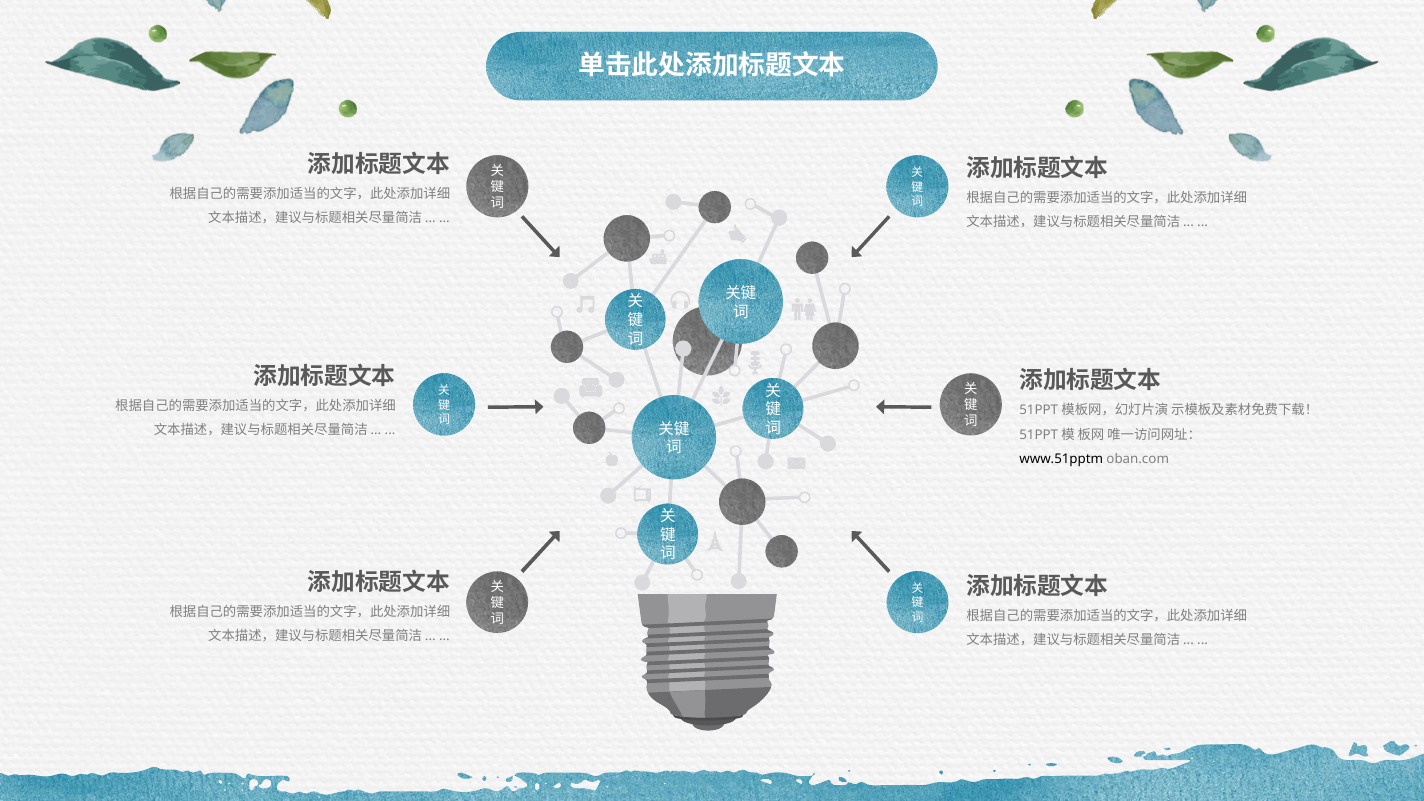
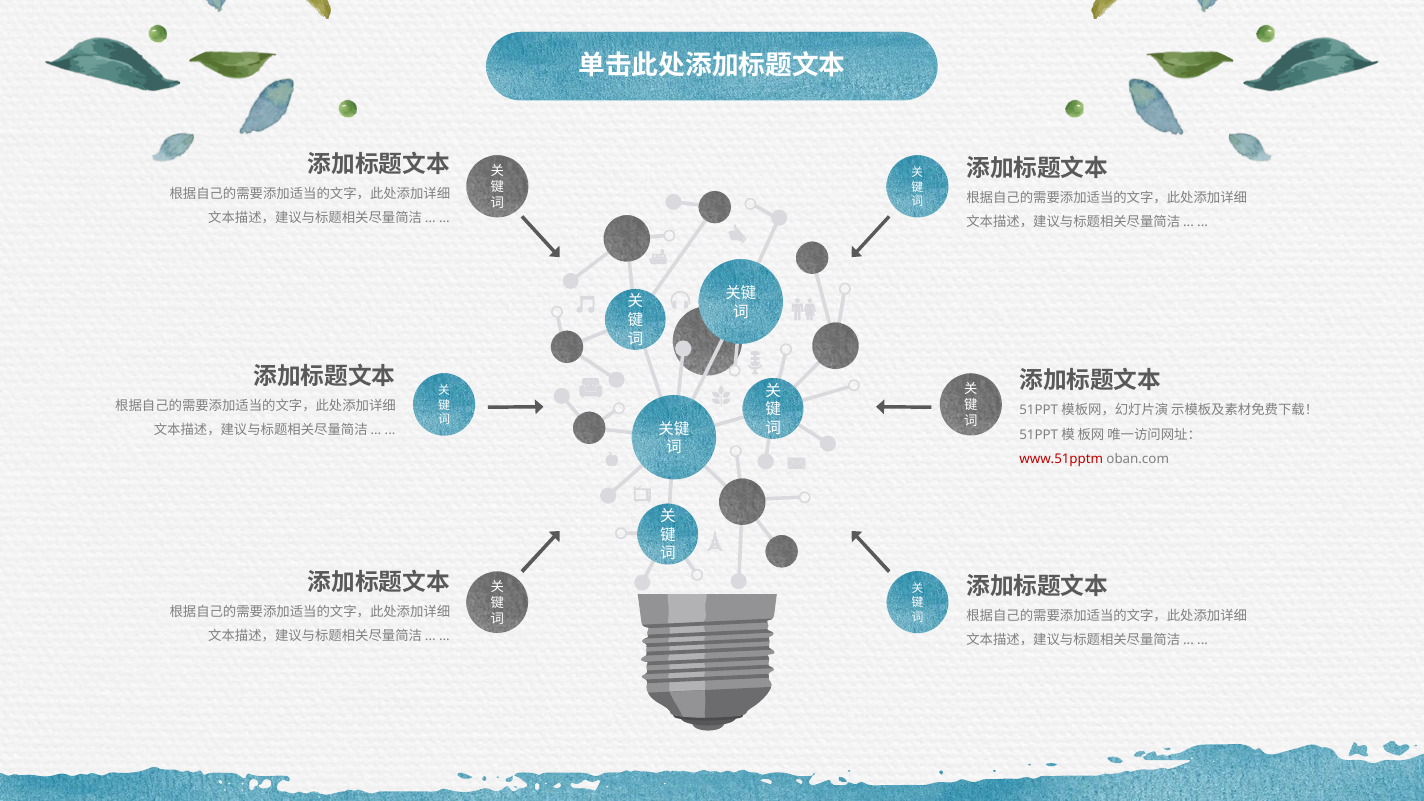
www.51pptm colour: black -> red (1061, 459)
